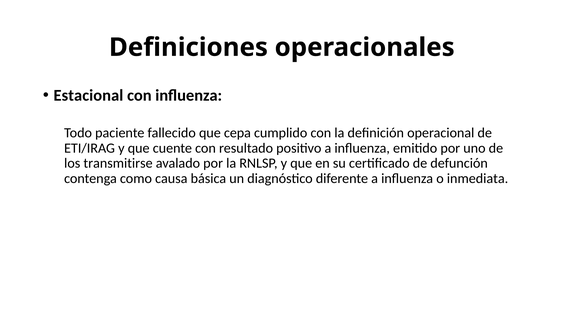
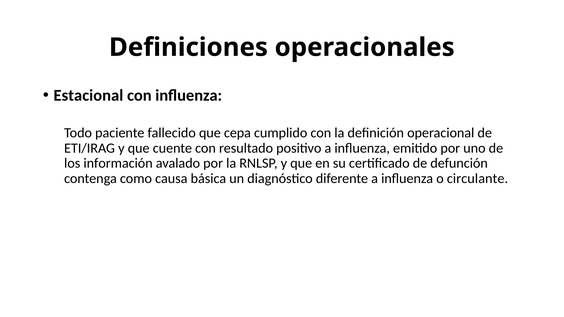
transmitirse: transmitirse -> información (118, 163)
inmediata: inmediata -> circulante (478, 179)
